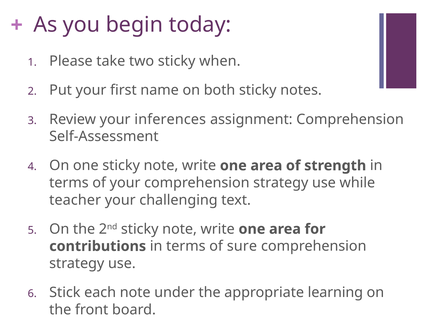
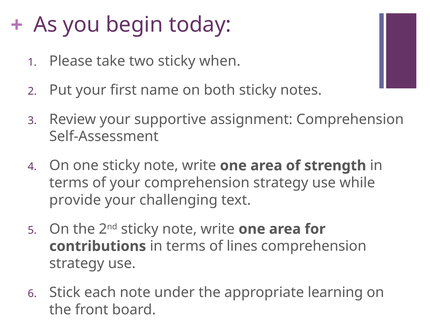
inferences: inferences -> supportive (170, 120)
teacher: teacher -> provide (75, 200)
sure: sure -> lines (242, 247)
